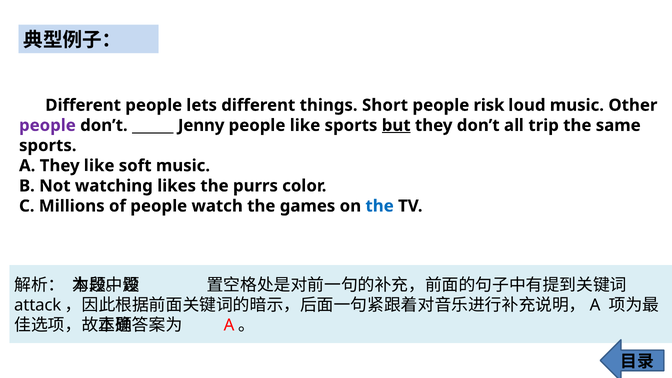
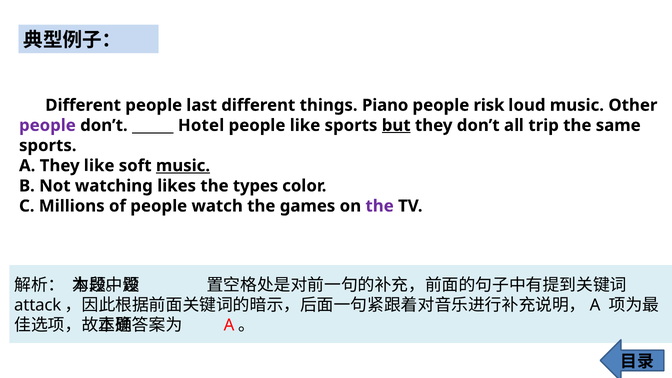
lets: lets -> last (202, 105)
Short: Short -> Piano (385, 105)
Jenny: Jenny -> Hotel (201, 125)
music underline: none -> present (183, 166)
purrs: purrs -> types (256, 186)
the colour: blue -> purple (380, 206)
